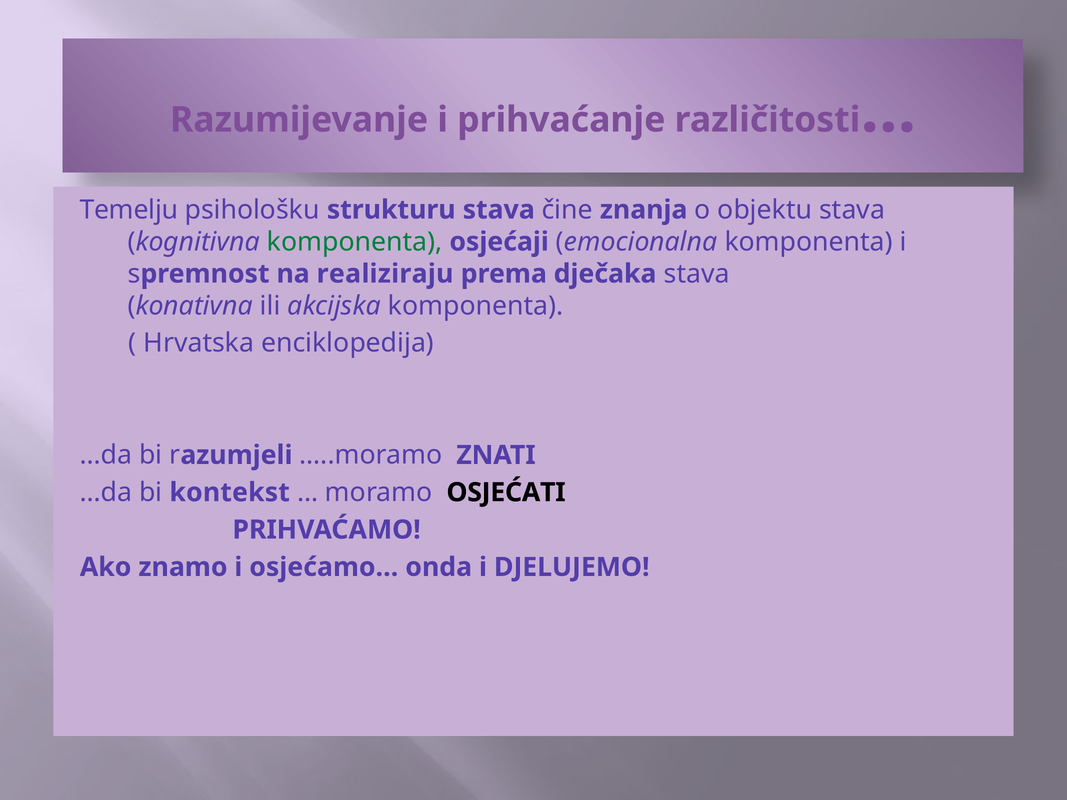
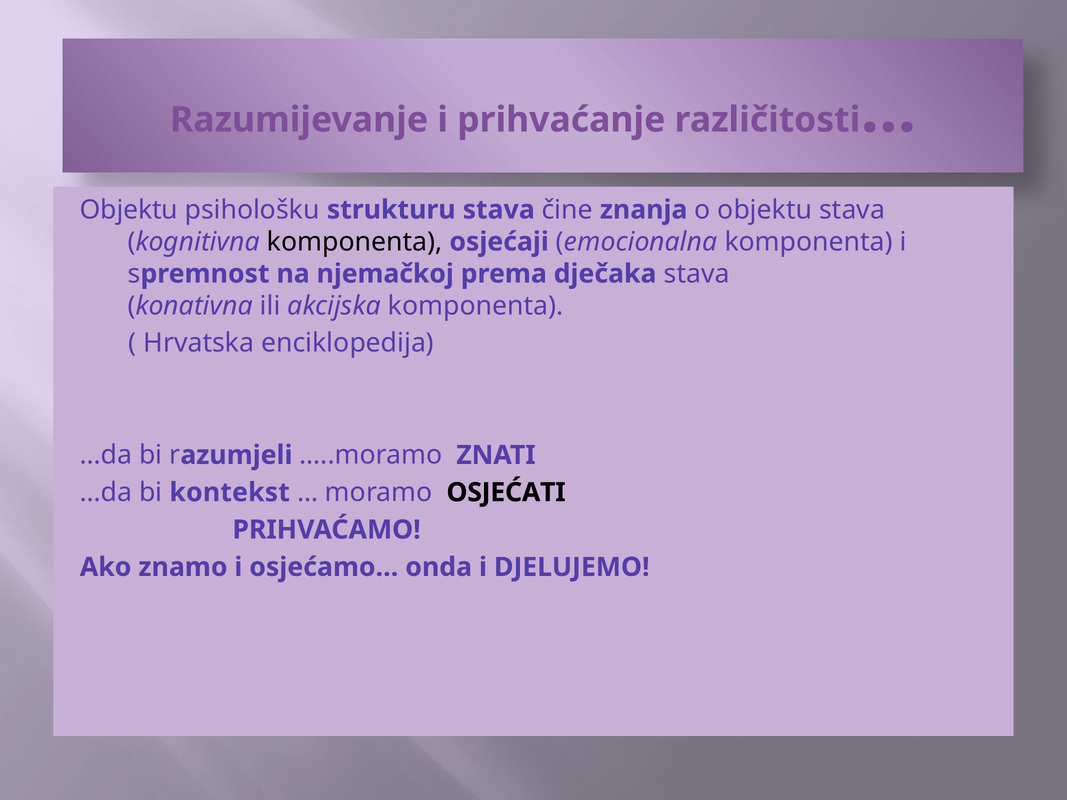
Temelju: Temelju -> Objektu (129, 210)
komponenta colour: green -> black (355, 242)
realiziraju: realiziraju -> njemačkoj (385, 274)
